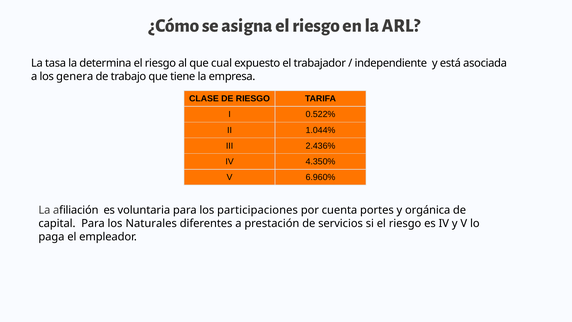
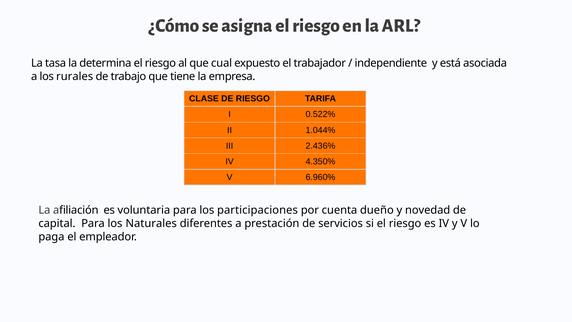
genera: genera -> rurales (75, 76)
portes: portes -> dueño (377, 210)
orgánica: orgánica -> novedad (428, 210)
